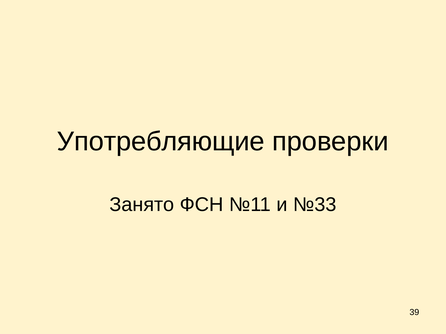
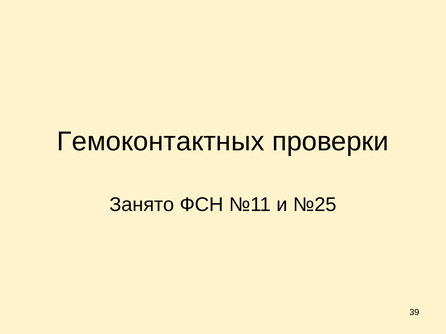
Употребляющие: Употребляющие -> Гемоконтактных (161, 142)
№33: №33 -> №25 (315, 205)
